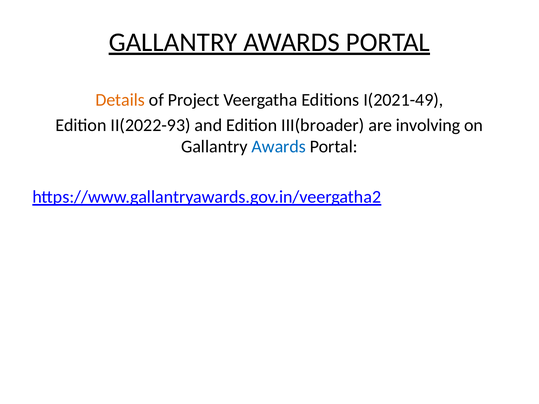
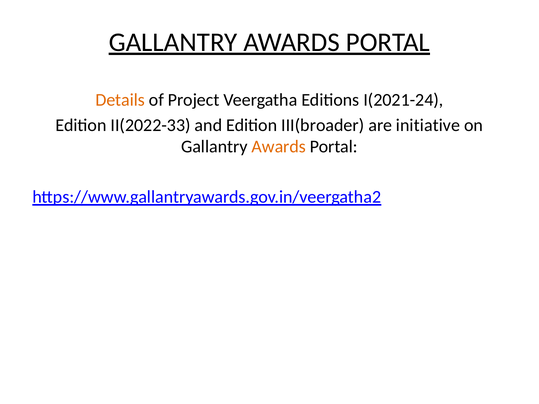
I(2021-49: I(2021-49 -> I(2021-24 (403, 100)
II(2022-93: II(2022-93 -> II(2022-33 (151, 125)
involving: involving -> initiative (428, 125)
Awards colour: blue -> orange (279, 147)
